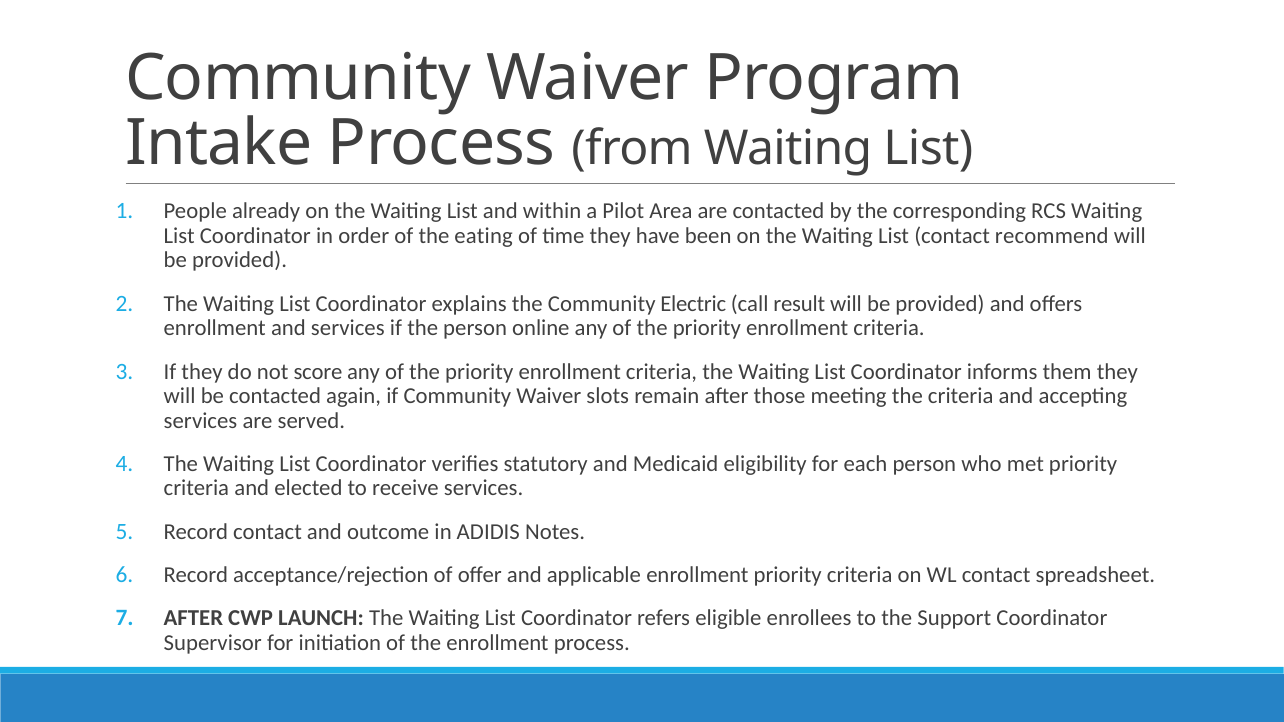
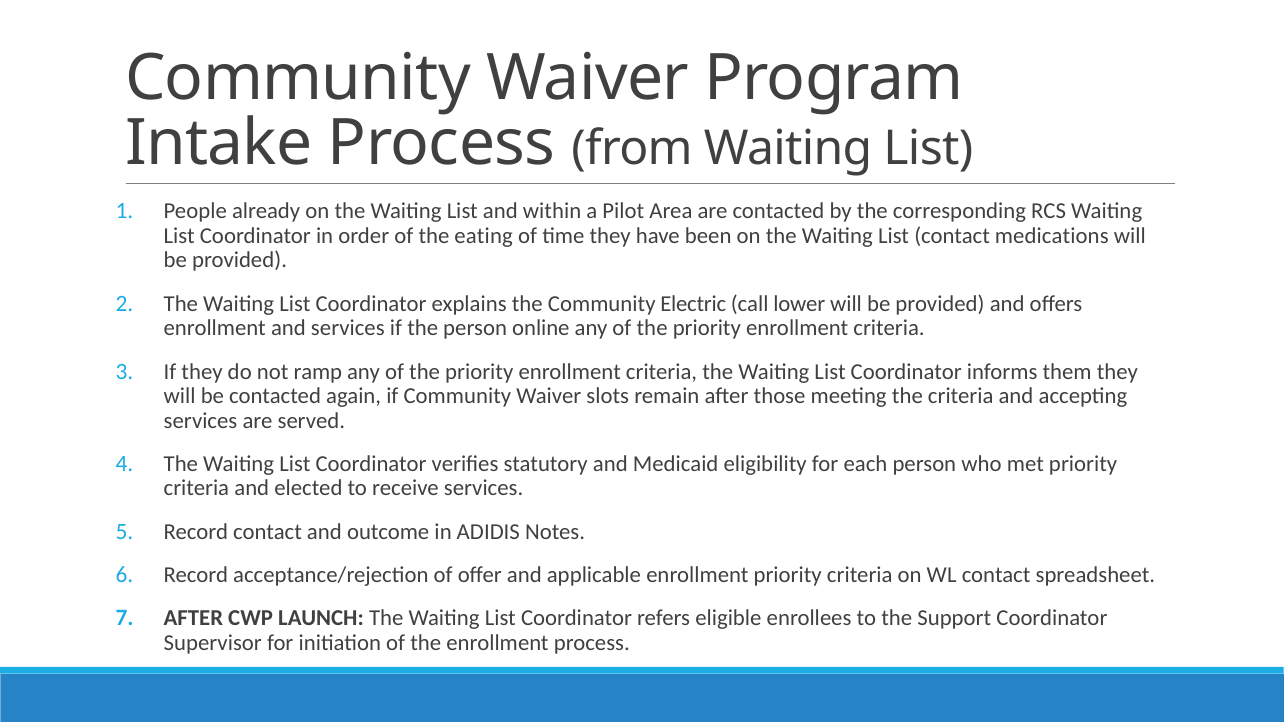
recommend: recommend -> medications (1052, 236)
result: result -> lower (799, 304)
score: score -> ramp (318, 372)
